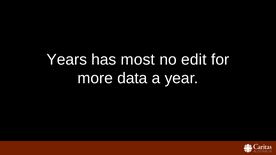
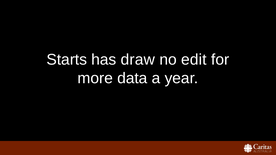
Years: Years -> Starts (67, 60)
most: most -> draw (138, 60)
